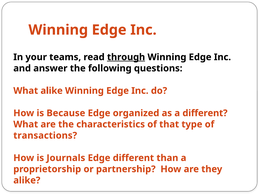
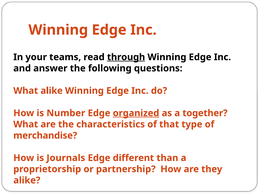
Because: Because -> Number (66, 113)
organized underline: none -> present (136, 113)
a different: different -> together (205, 113)
transactions: transactions -> merchandise (45, 136)
